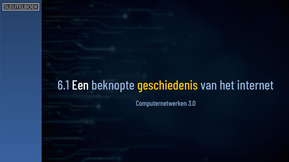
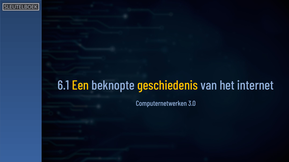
Een colour: white -> yellow (80, 86)
